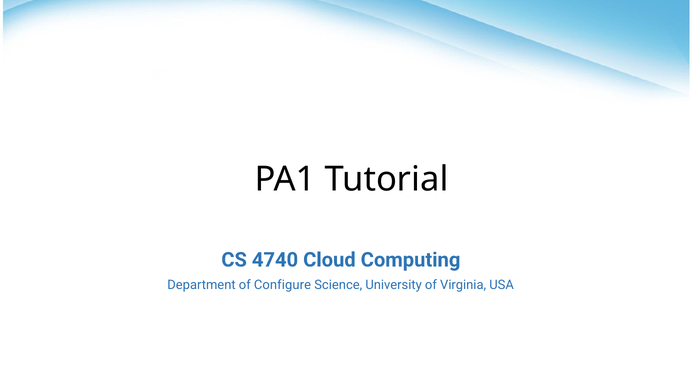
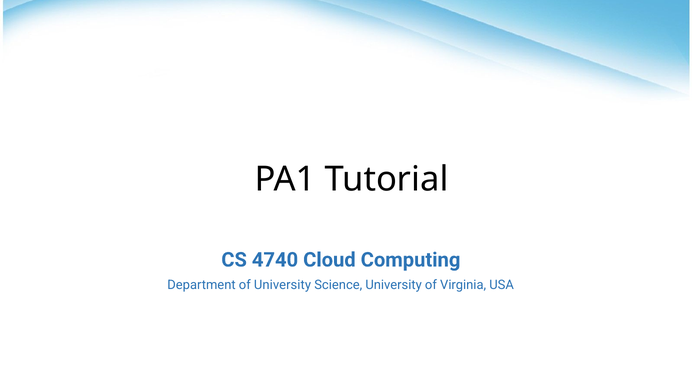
of Configure: Configure -> University (282, 285)
